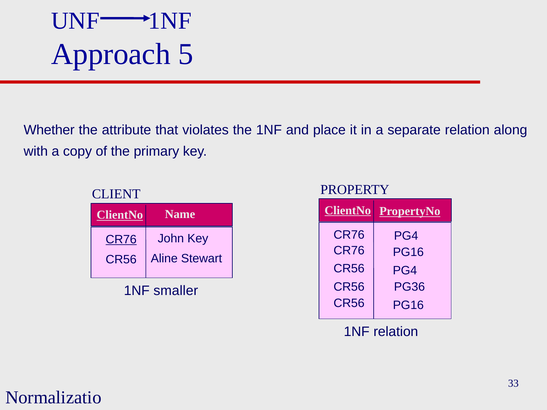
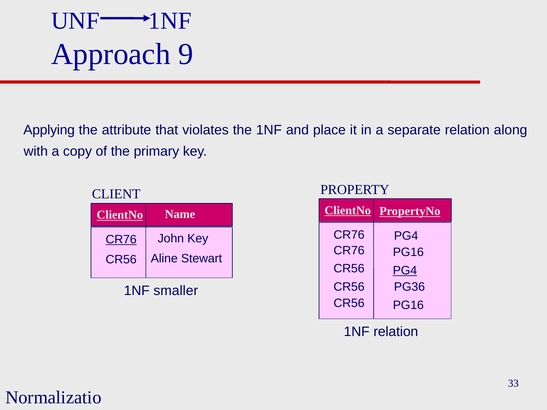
5: 5 -> 9 (186, 54)
Whether: Whether -> Applying (49, 130)
PG4 underline: none -> present (405, 271)
